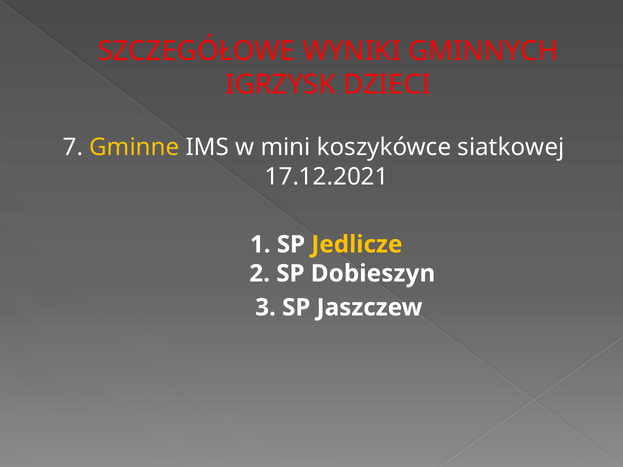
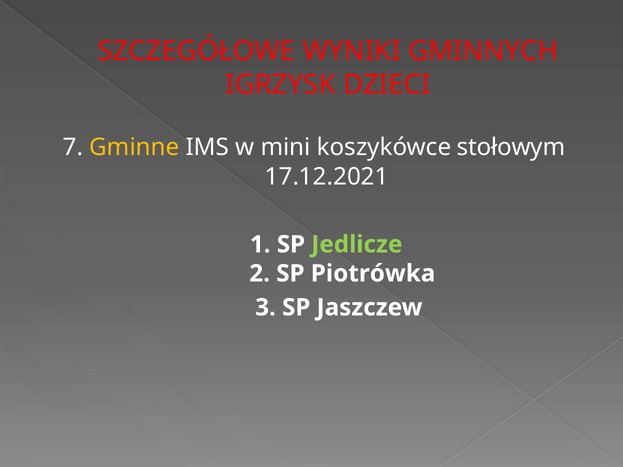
siatkowej: siatkowej -> stołowym (511, 148)
Jedlicze colour: yellow -> light green (357, 245)
Dobieszyn: Dobieszyn -> Piotrówka (373, 274)
